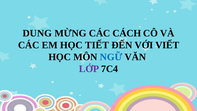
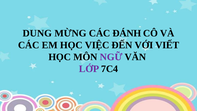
CÁCH: CÁCH -> ĐÁNH (127, 33)
TIẾT: TIẾT -> VIỆC (97, 45)
NGỮ colour: blue -> purple (111, 57)
